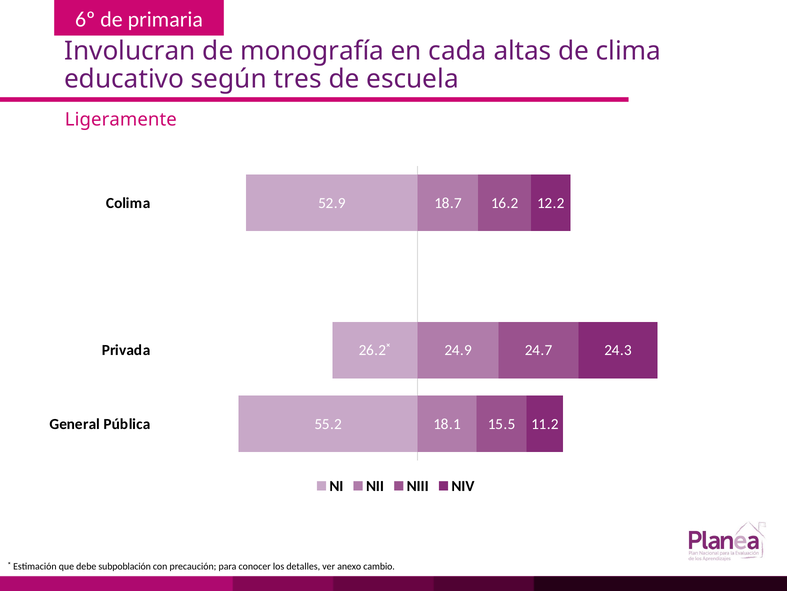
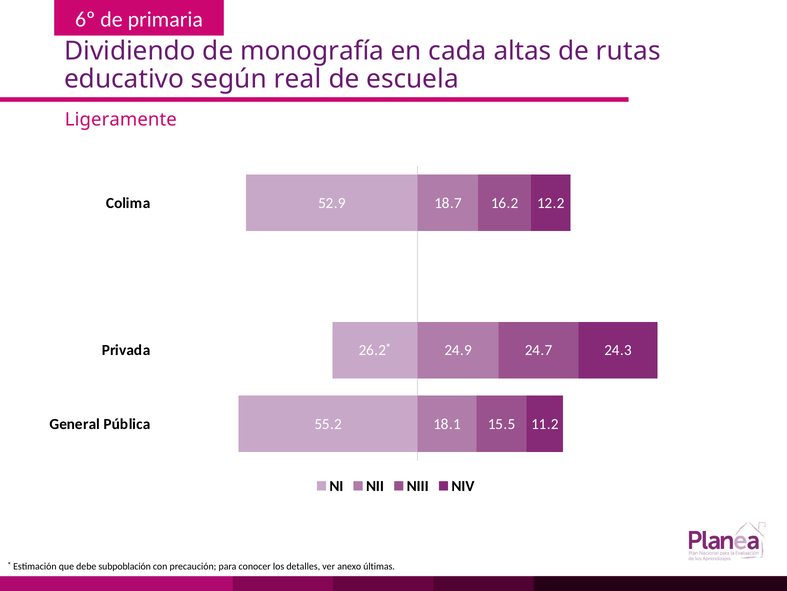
Involucran: Involucran -> Dividiendo (130, 51)
clima: clima -> rutas (628, 51)
tres: tres -> real (298, 79)
cambio: cambio -> últimas (379, 566)
